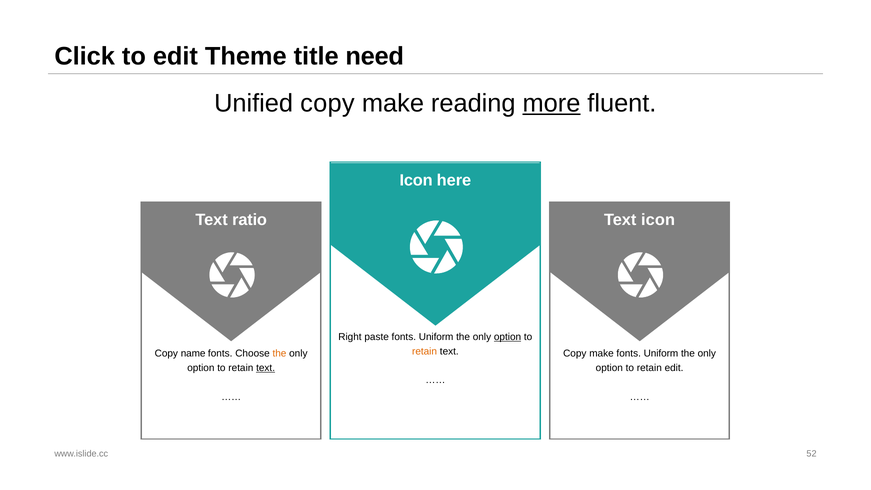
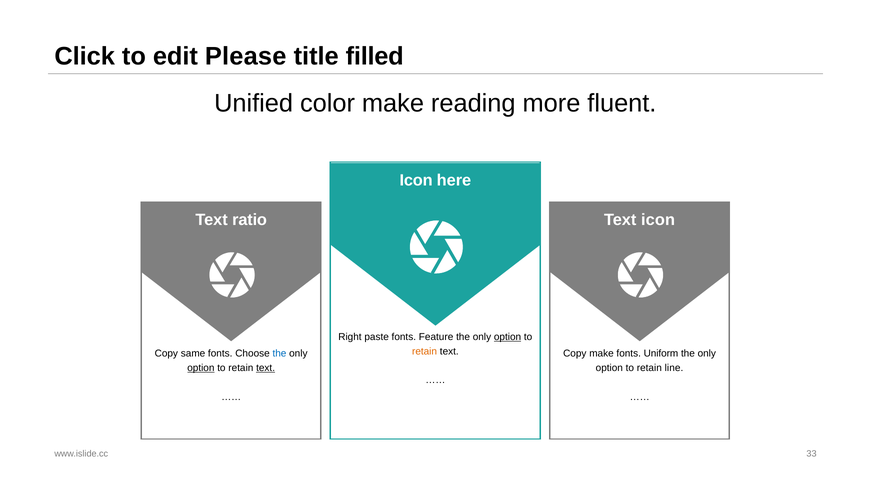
Theme: Theme -> Please (246, 56)
need: need -> filled (375, 56)
Unified copy: copy -> color (328, 103)
more underline: present -> none (551, 103)
paste fonts Uniform: Uniform -> Feature (436, 337)
name: name -> same (193, 354)
the colour: orange -> blue (279, 354)
option underline: none -> present (201, 368)
retain edit: edit -> line (674, 368)
52: 52 -> 33 (812, 454)
